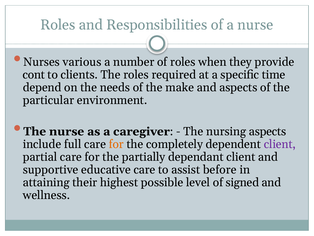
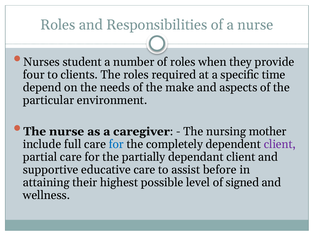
various: various -> student (82, 62)
cont: cont -> four (34, 75)
nursing aspects: aspects -> mother (268, 131)
for colour: orange -> blue (116, 144)
